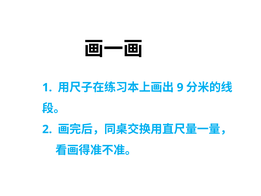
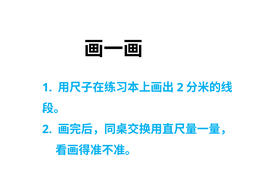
9: 9 -> 2 (180, 87)
